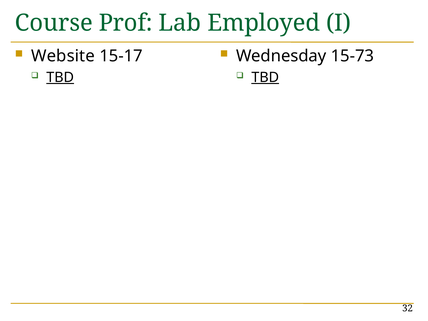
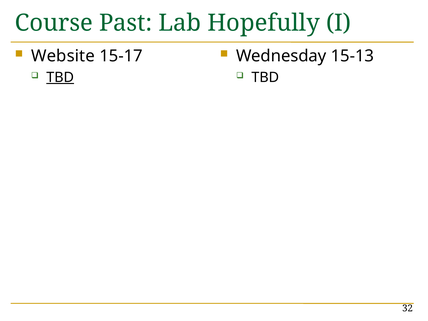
Prof: Prof -> Past (126, 23)
Employed: Employed -> Hopefully (264, 23)
15-73: 15-73 -> 15-13 (352, 56)
TBD underline: present -> none (265, 77)
